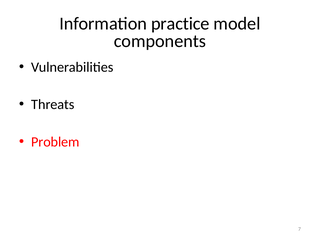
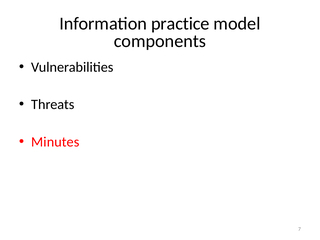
Problem: Problem -> Minutes (55, 142)
